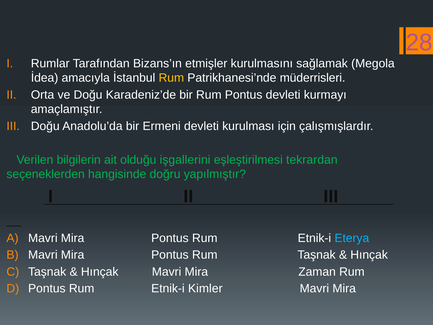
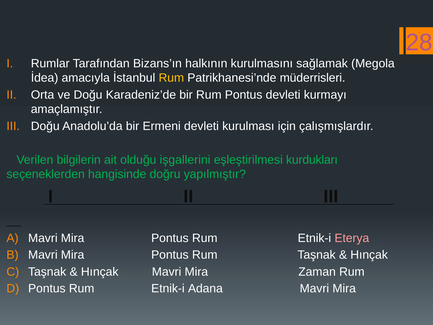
etmişler: etmişler -> halkının (206, 63)
tekrardan: tekrardan -> kurdukları (312, 160)
Eterya colour: light blue -> pink (352, 238)
Kimler: Kimler -> Adana (205, 288)
